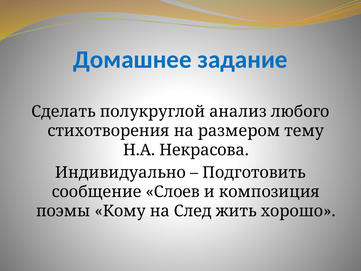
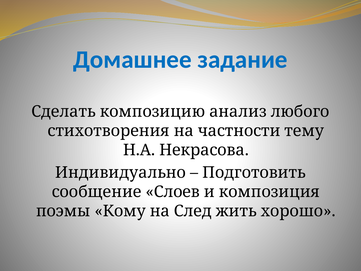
полукруглой: полукруглой -> композицию (152, 111)
размером: размером -> частности (239, 131)
